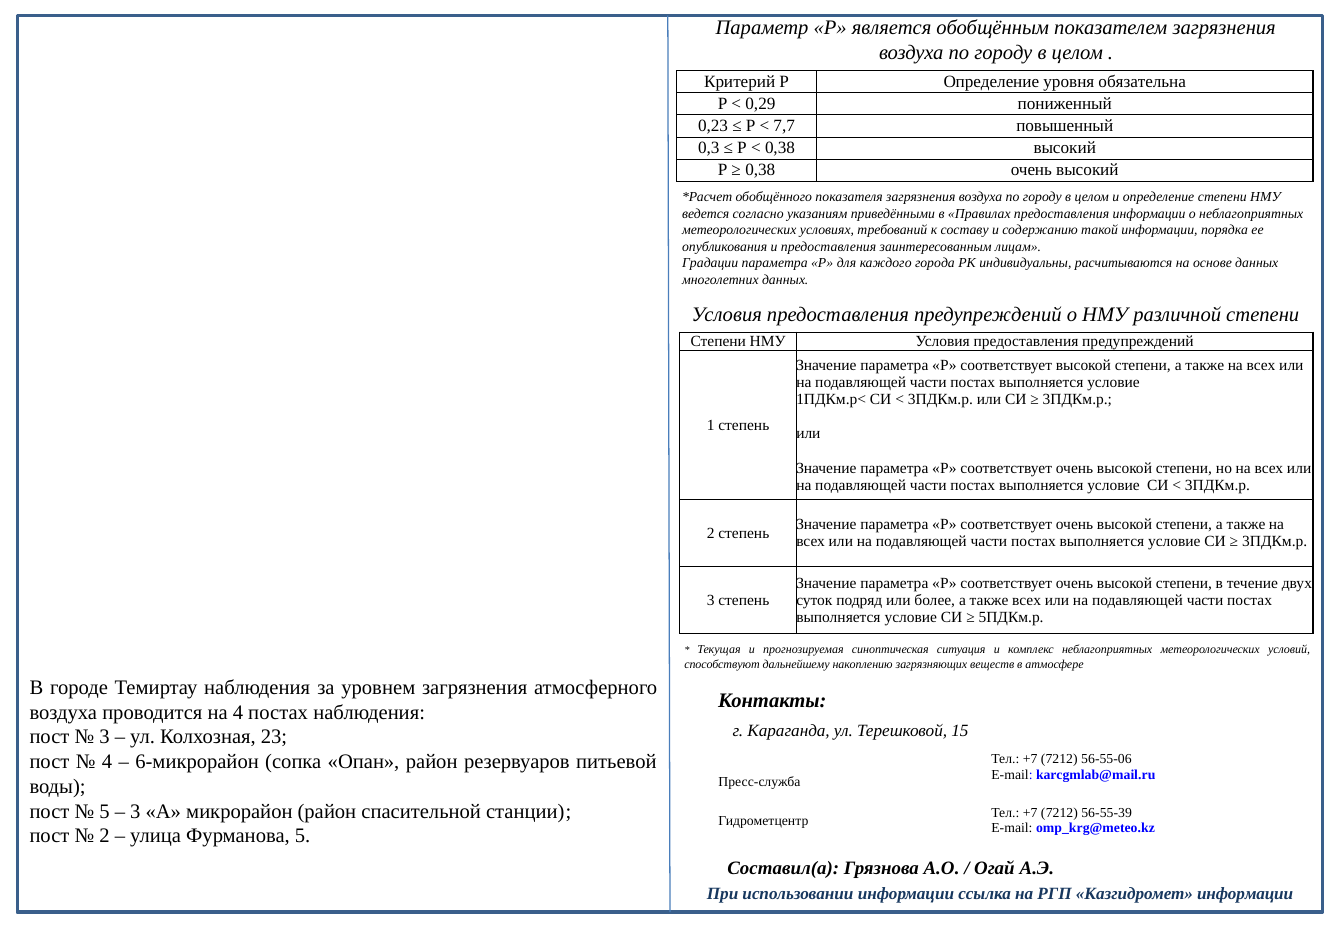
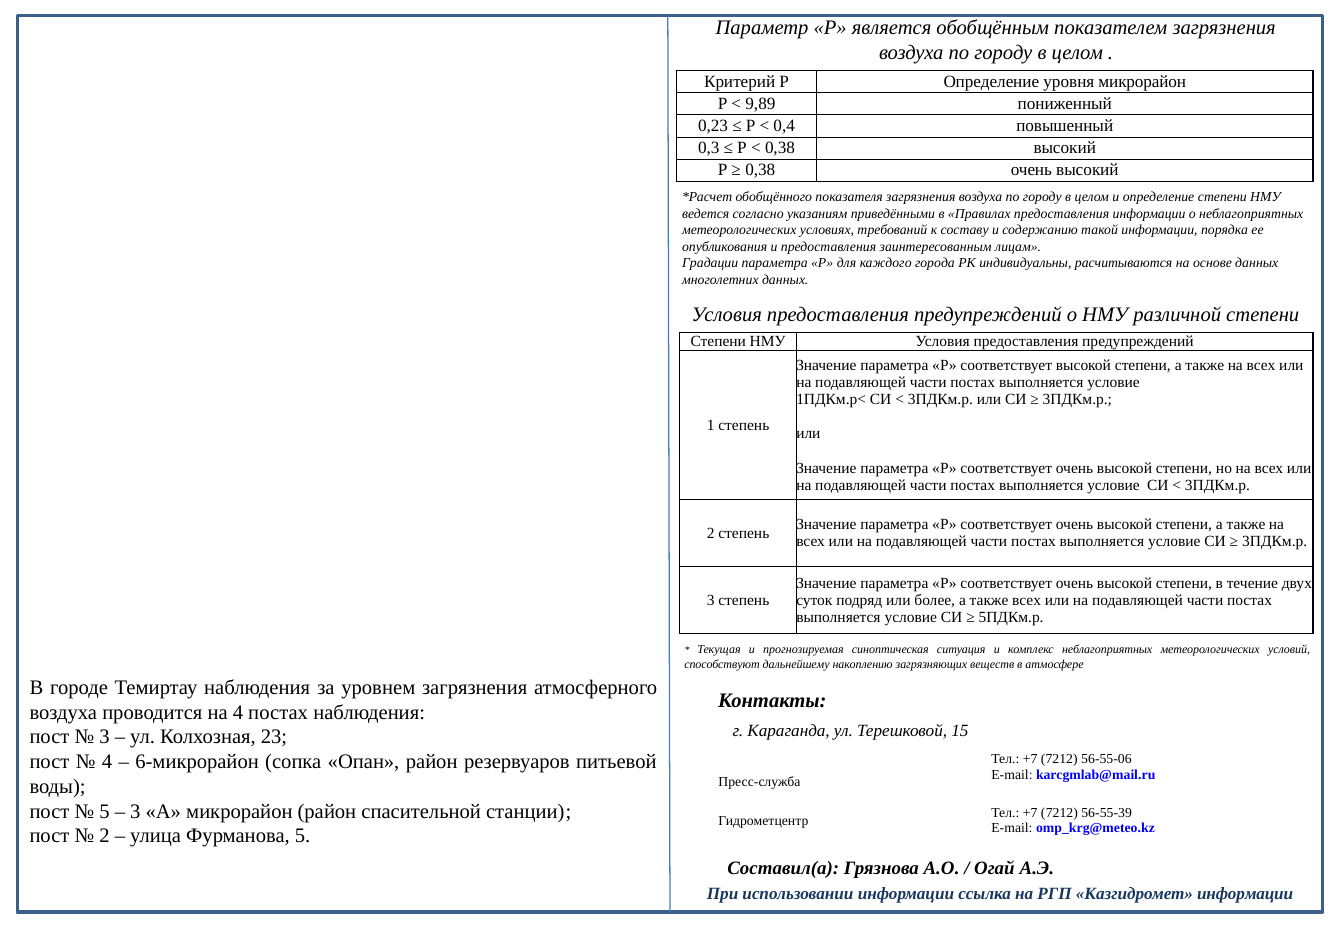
уровня обязательна: обязательна -> микрорайон (1142, 81)
0,29: 0,29 -> 9,89 (760, 104)
7,7: 7,7 -> 0,4 (784, 126)
